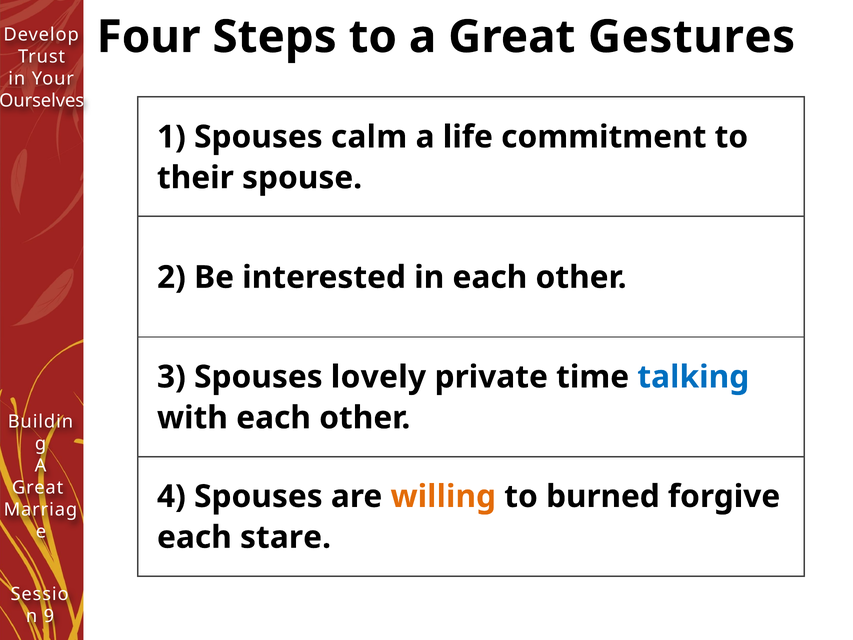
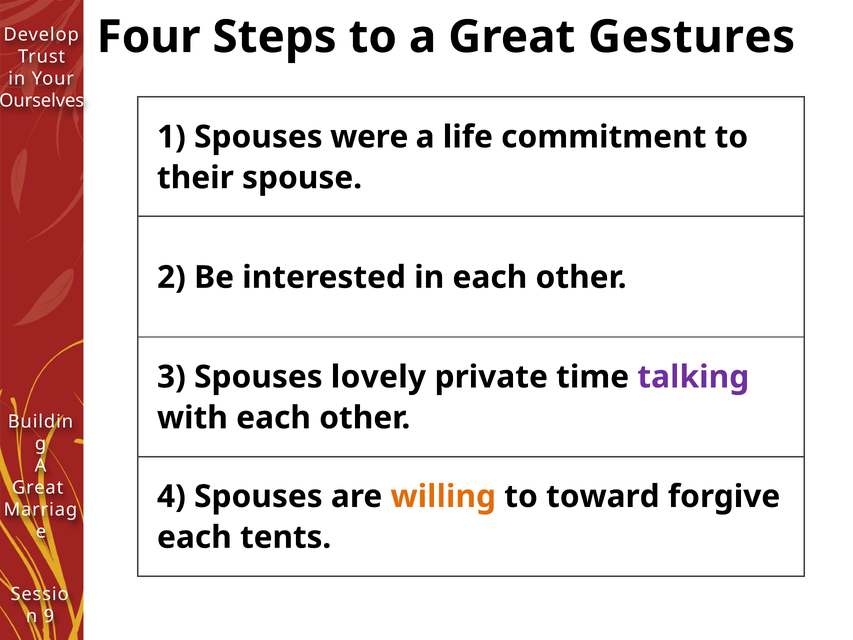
calm: calm -> were (369, 137)
talking colour: blue -> purple (693, 377)
burned: burned -> toward (603, 496)
stare: stare -> tents (286, 537)
